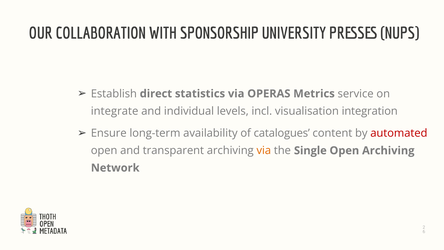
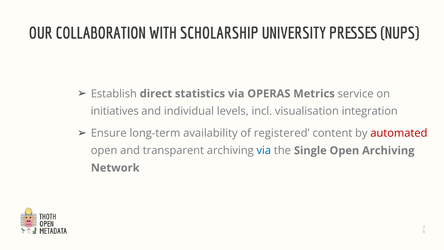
SPONSORSHIP: SPONSORSHIP -> SCHOLARSHIP (219, 33)
integrate: integrate -> initiatives (115, 111)
catalogues: catalogues -> registered (282, 133)
via colour: orange -> blue (264, 150)
